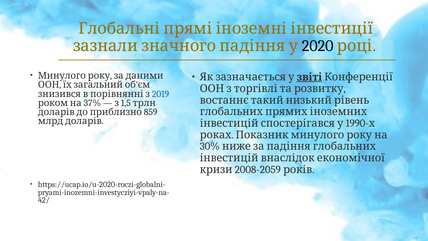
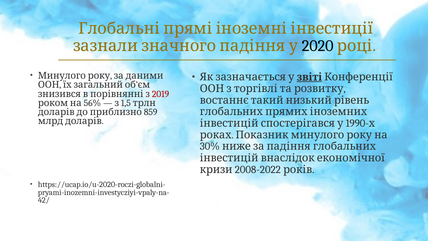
2019 colour: blue -> red (161, 94)
37%: 37% -> 56% (92, 103)
2008-2059: 2008-2059 -> 2008-2022 (258, 169)
